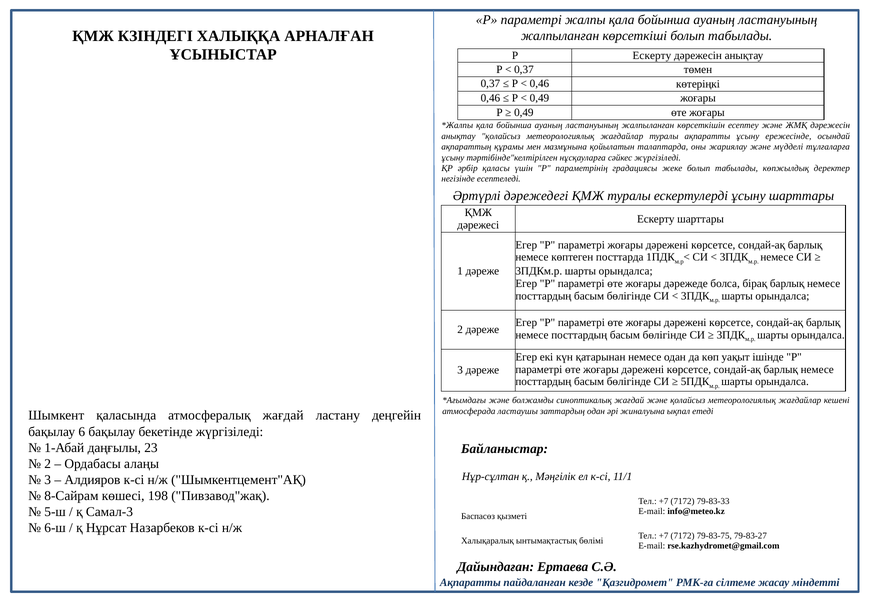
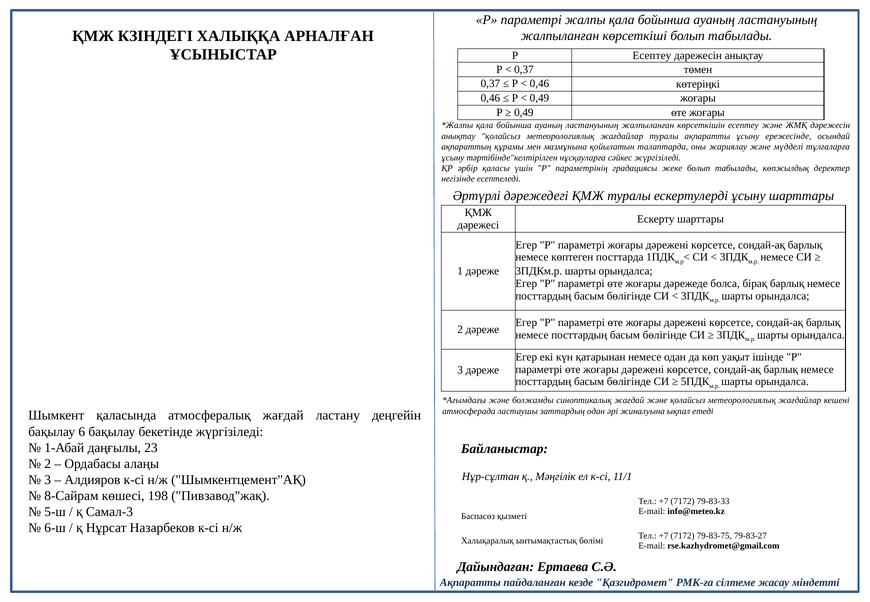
Р Ескерту: Ескерту -> Есептеу (652, 56)
